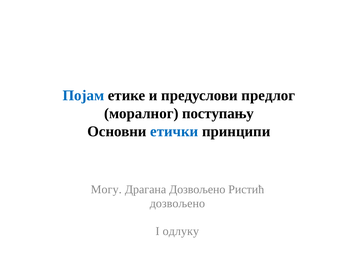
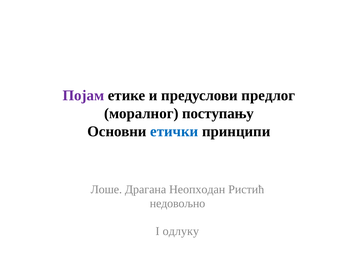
Појам colour: blue -> purple (83, 95)
Могу: Могу -> Лоше (106, 189)
Драгана Дозвoљенo: Дозвoљенo -> Неопходан (197, 189)
дозвoљенo: дозвoљенo -> недовољно (177, 203)
